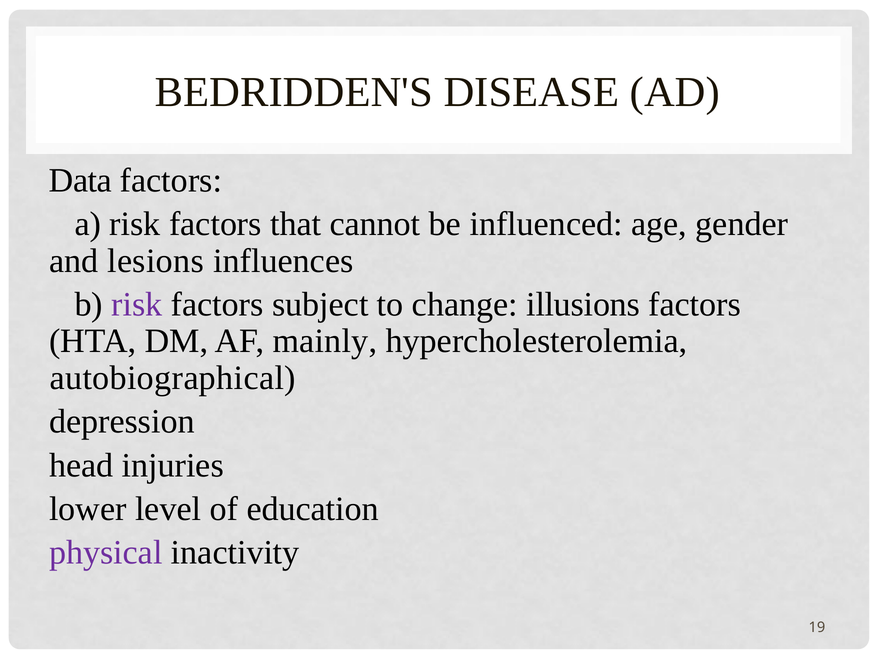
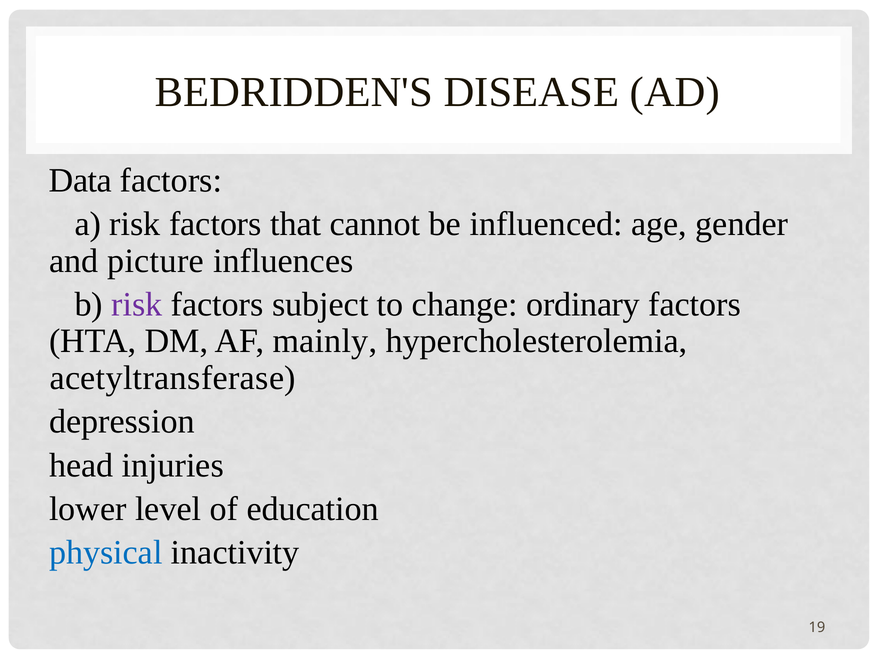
lesions: lesions -> picture (156, 261)
illusions: illusions -> ordinary (583, 305)
autobiographical: autobiographical -> acetyltransferase (173, 378)
physical colour: purple -> blue (106, 553)
